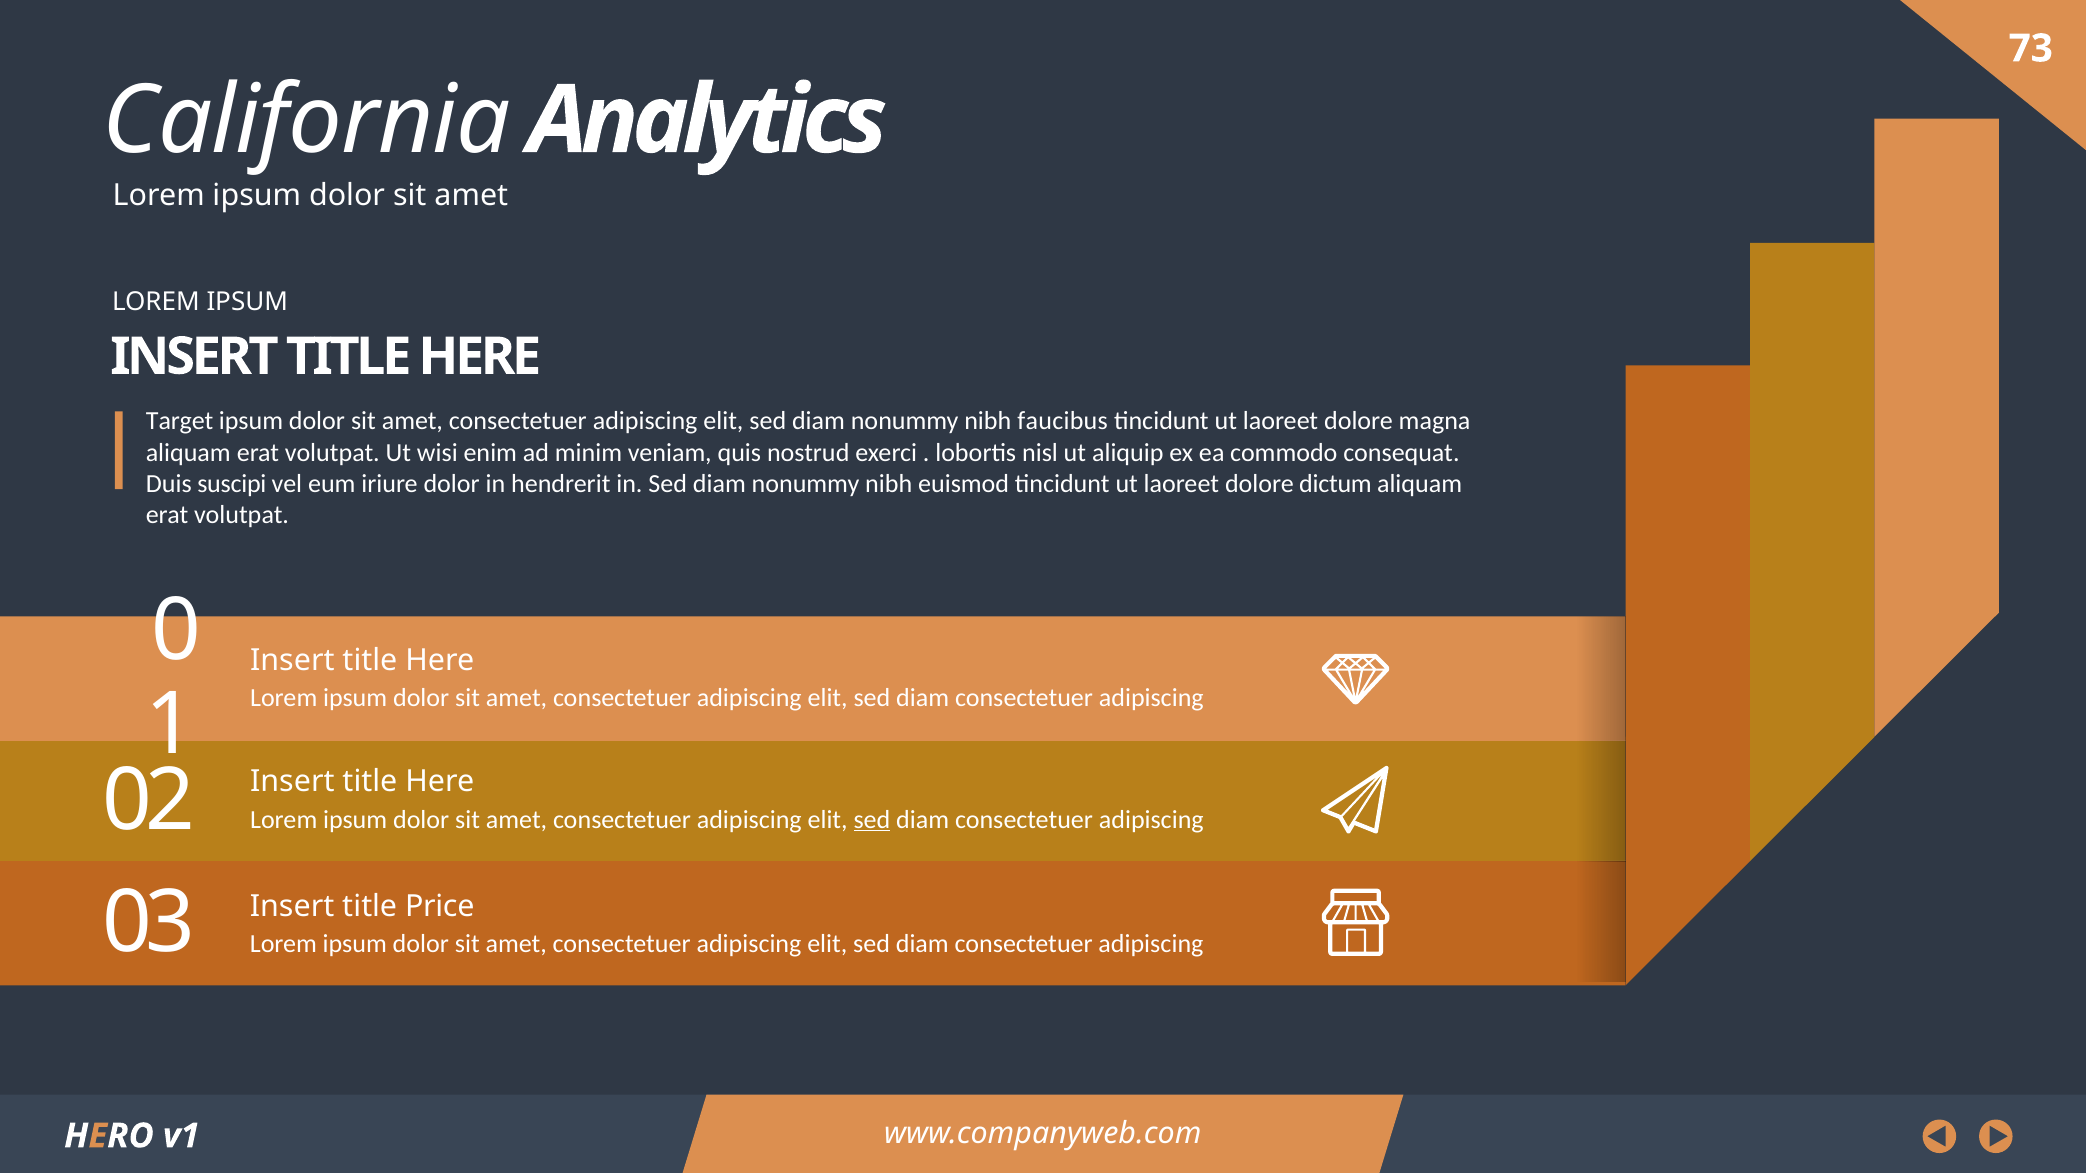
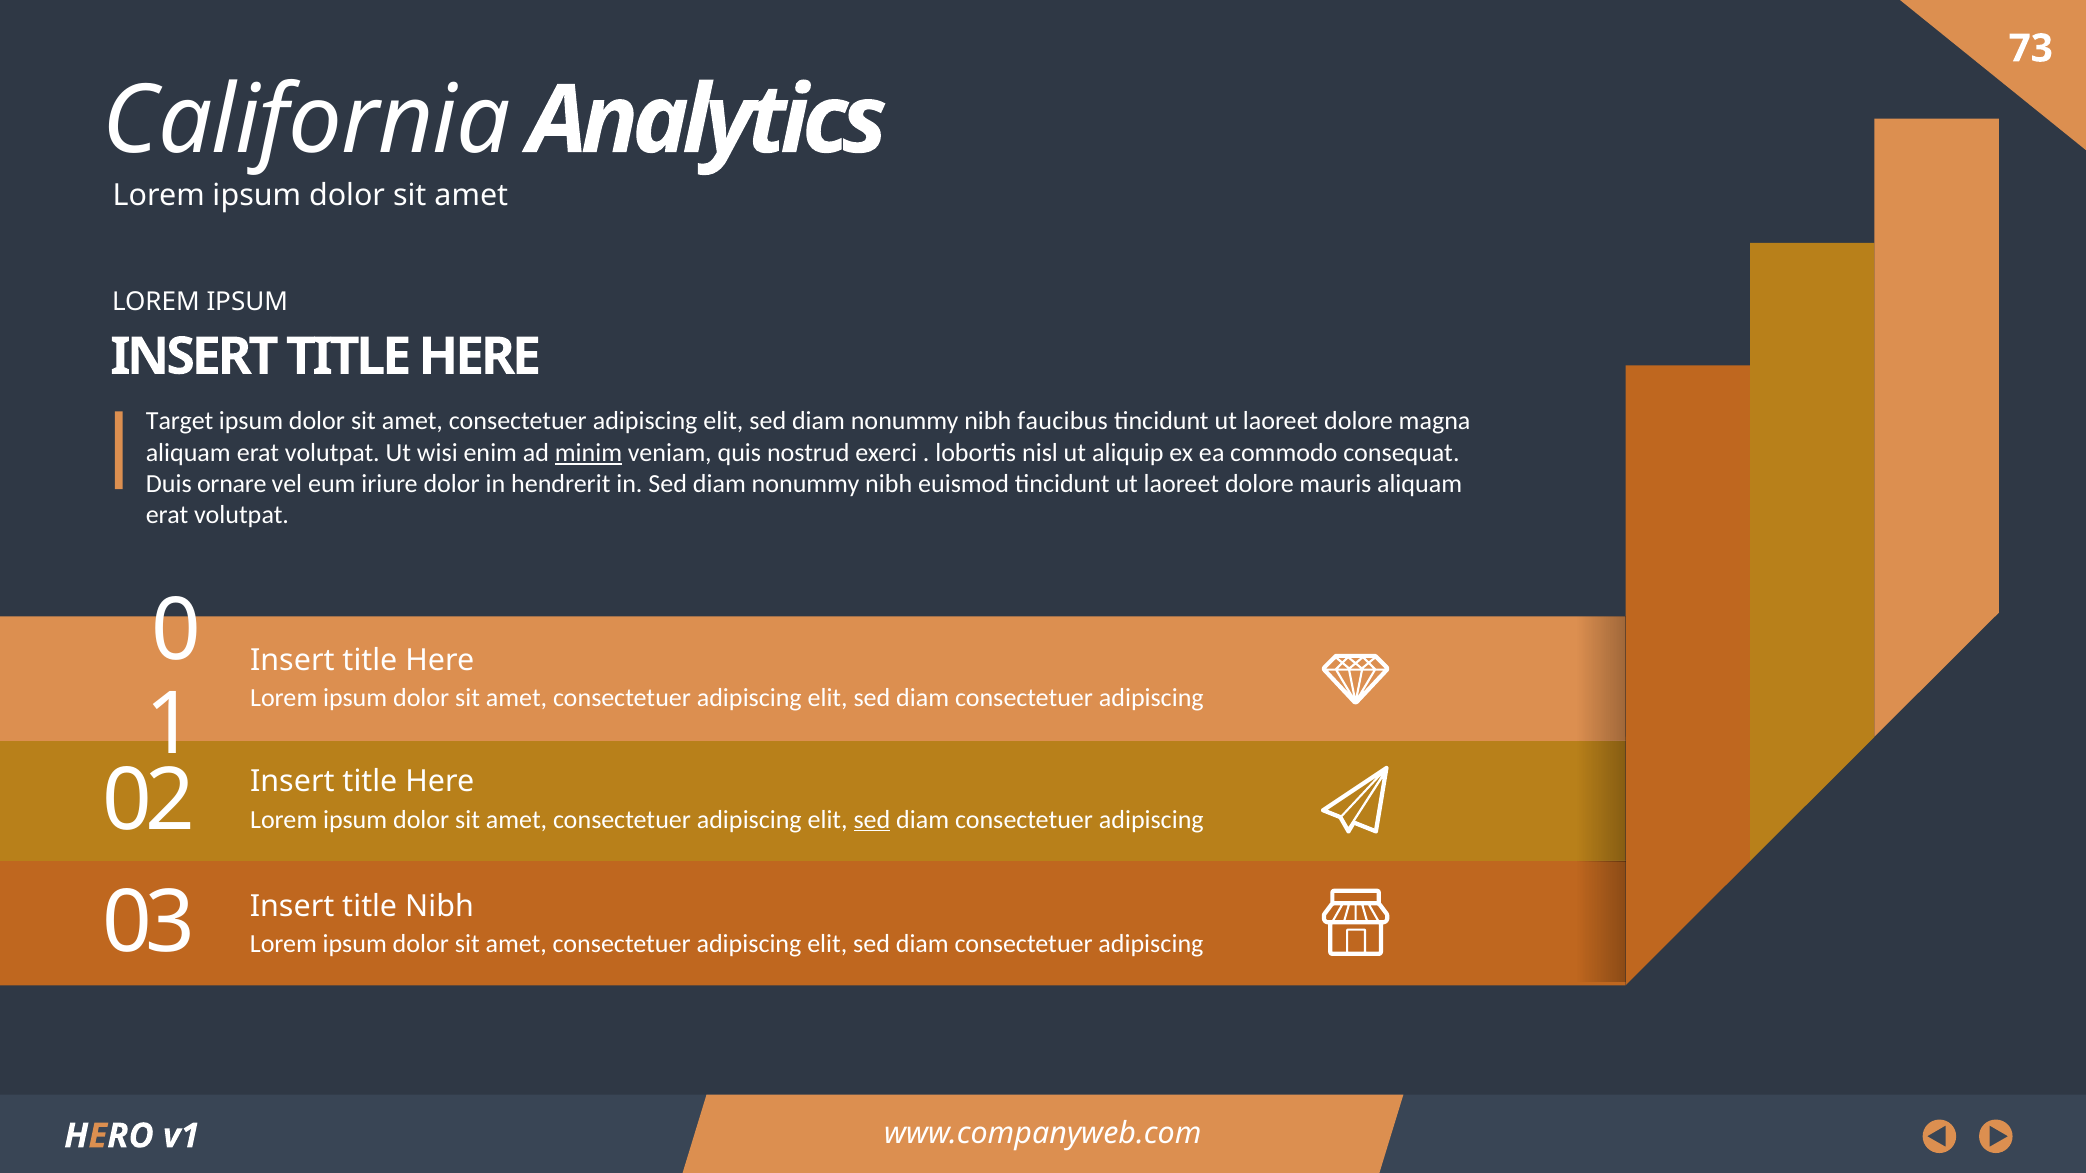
minim underline: none -> present (588, 453)
suscipi: suscipi -> ornare (232, 484)
dictum: dictum -> mauris (1335, 484)
title Price: Price -> Nibh (440, 907)
